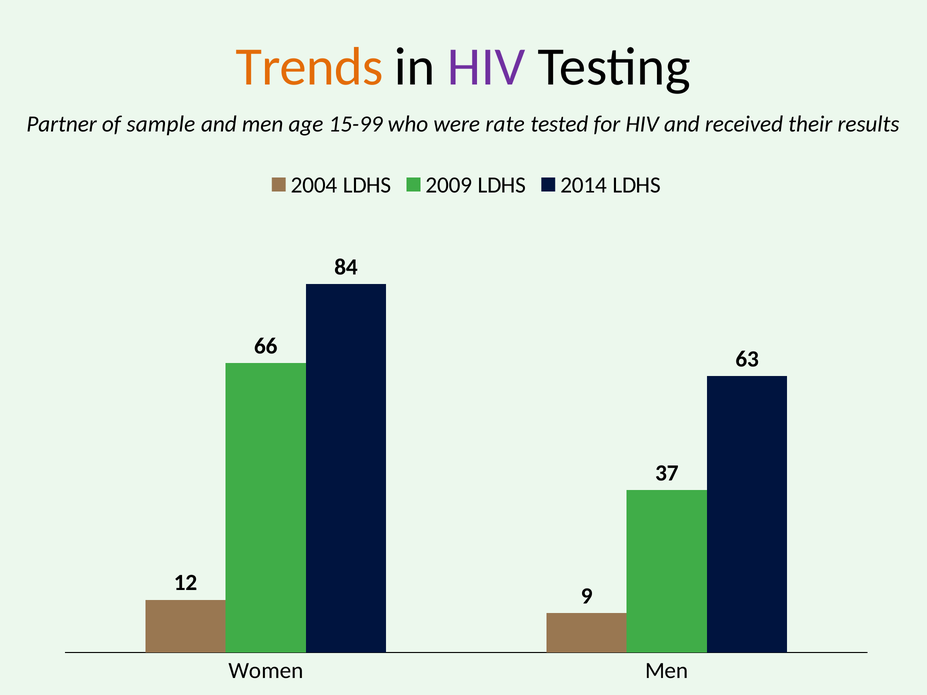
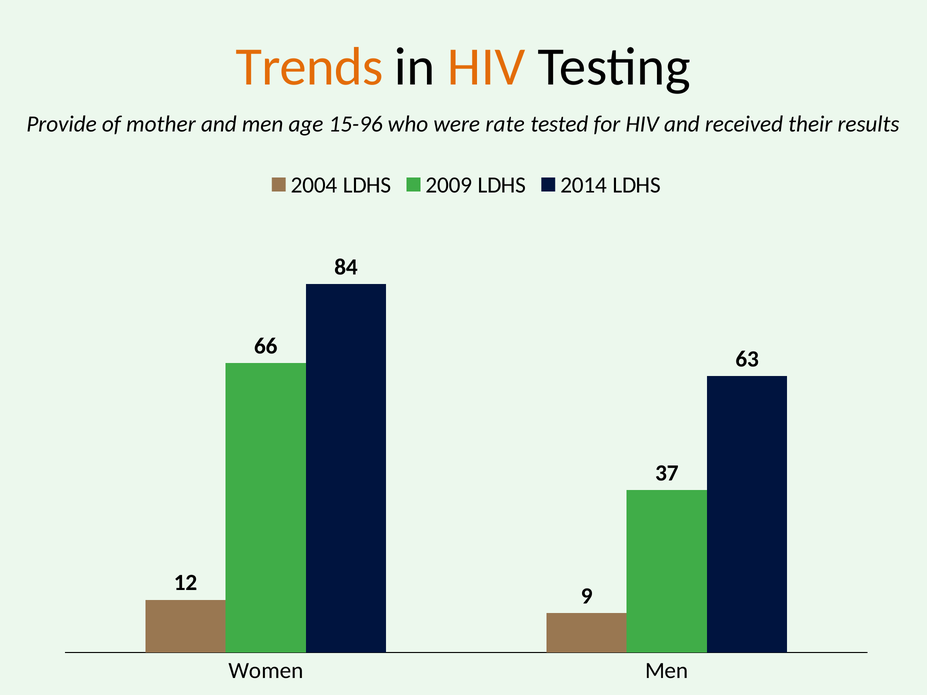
HIV colour: purple -> orange (486, 67)
Partner: Partner -> Provide (62, 124)
sample: sample -> mother (161, 124)
15-99: 15-99 -> 15-96 (356, 124)
